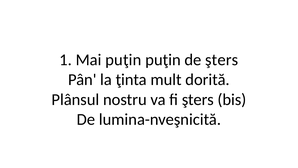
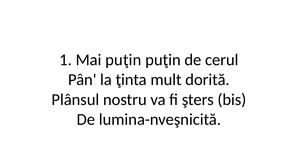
de şters: şters -> cerul (222, 60)
